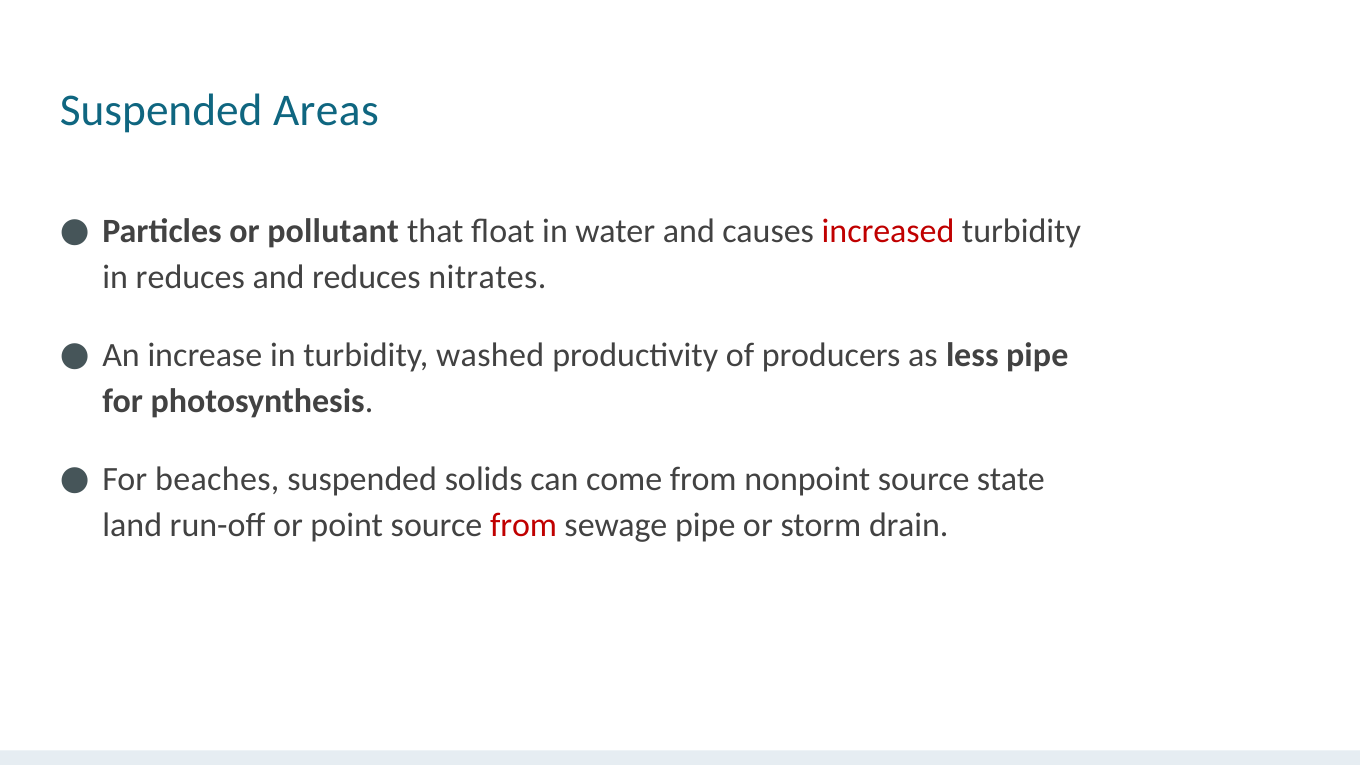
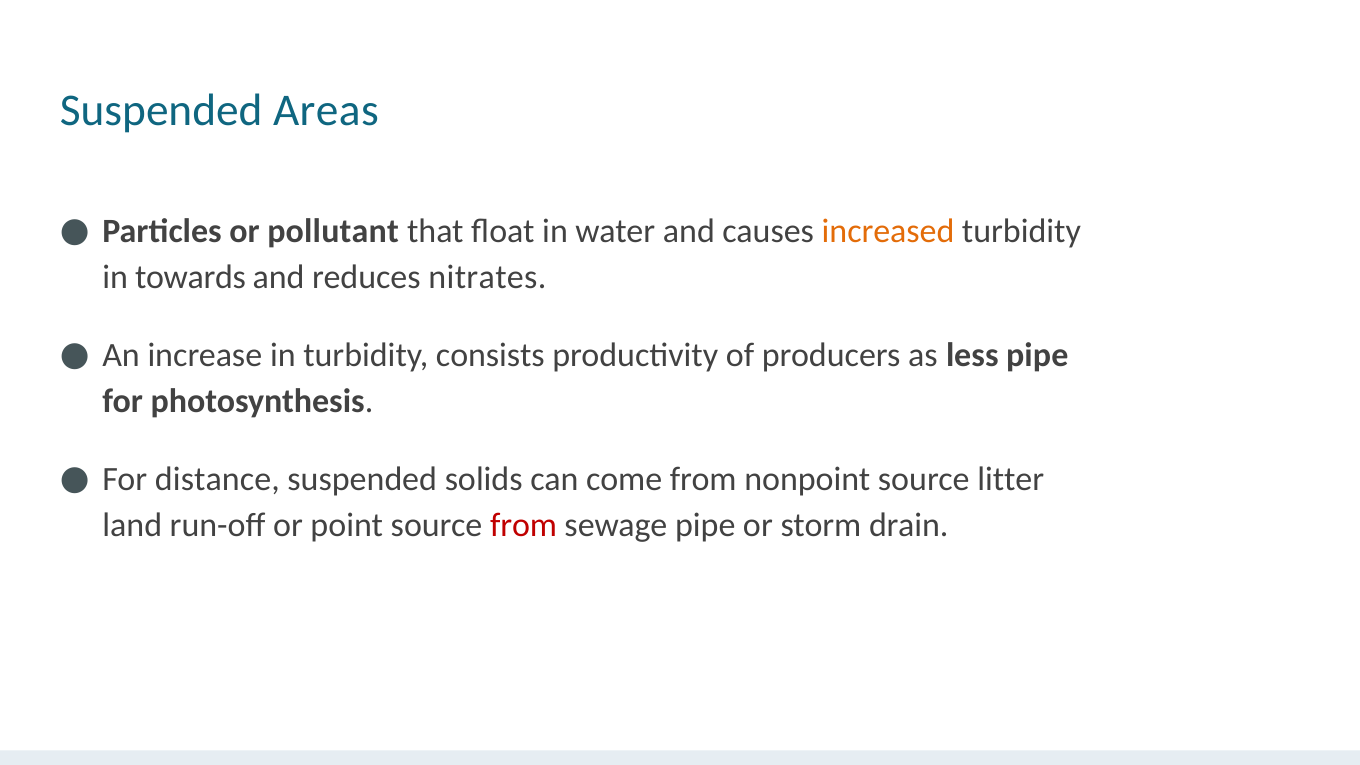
increased colour: red -> orange (888, 231)
in reduces: reduces -> towards (190, 278)
washed: washed -> consists (490, 355)
beaches: beaches -> distance (217, 479)
state: state -> litter (1011, 479)
